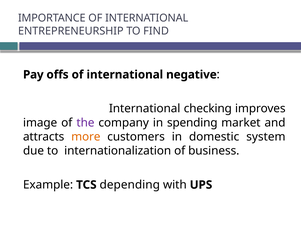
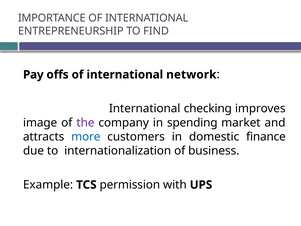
negative: negative -> network (191, 75)
more colour: orange -> blue (86, 137)
system: system -> finance (266, 137)
depending: depending -> permission (130, 185)
